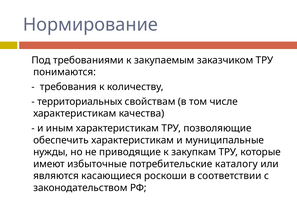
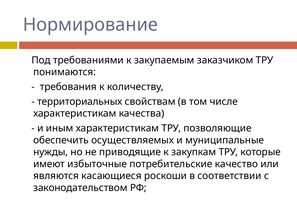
обеспечить характеристикам: характеристикам -> осуществляемых (133, 140)
каталогу: каталогу -> качество (236, 164)
